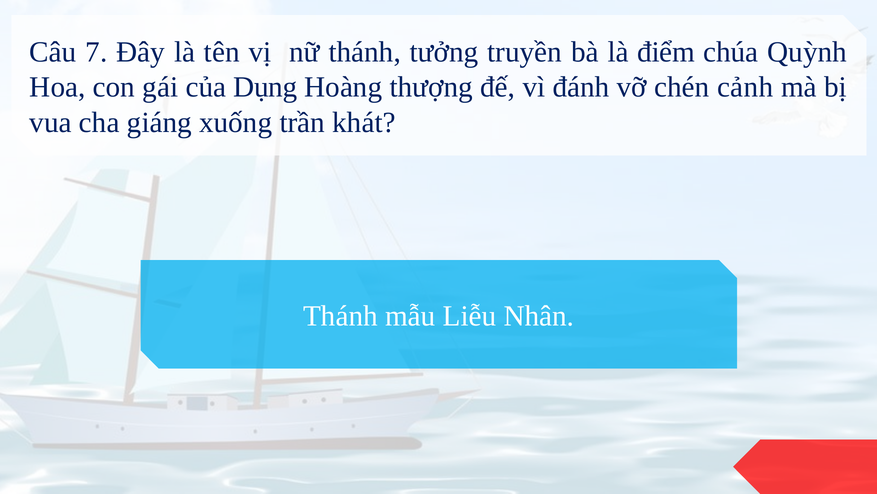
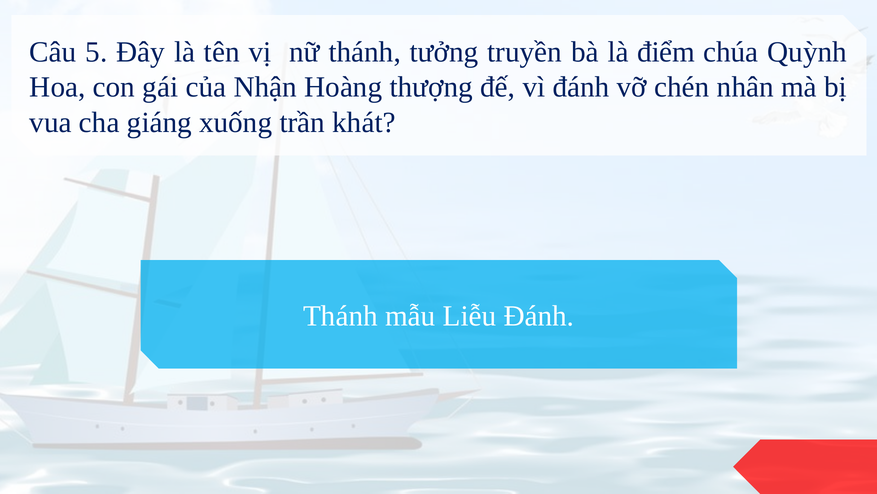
7: 7 -> 5 (96, 52)
Dụng: Dụng -> Nhận (265, 87)
cảnh: cảnh -> nhân (745, 87)
Liễu Nhân: Nhân -> Đánh (539, 316)
